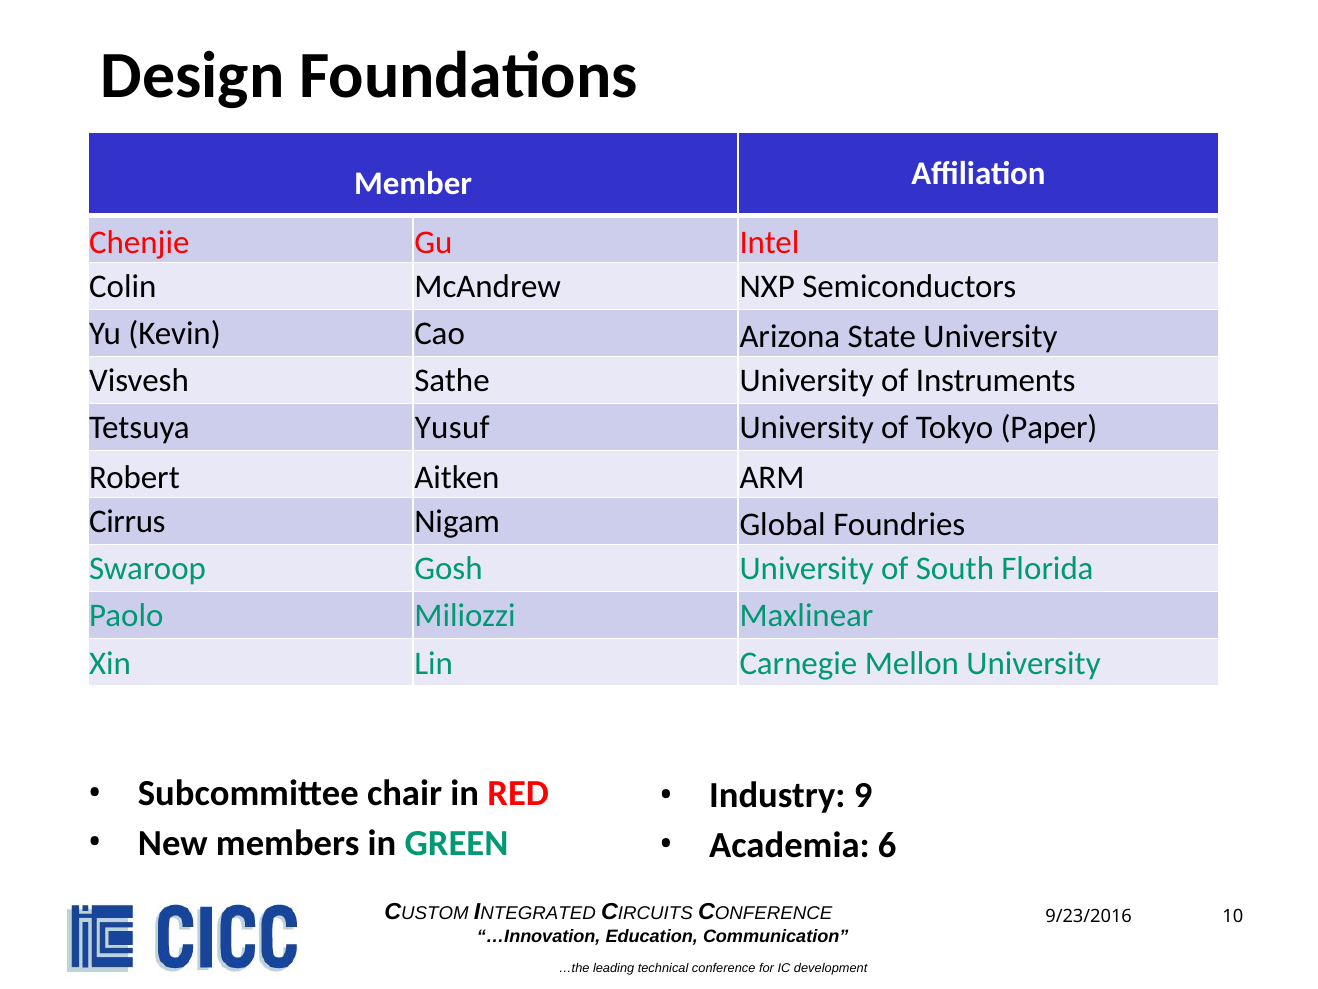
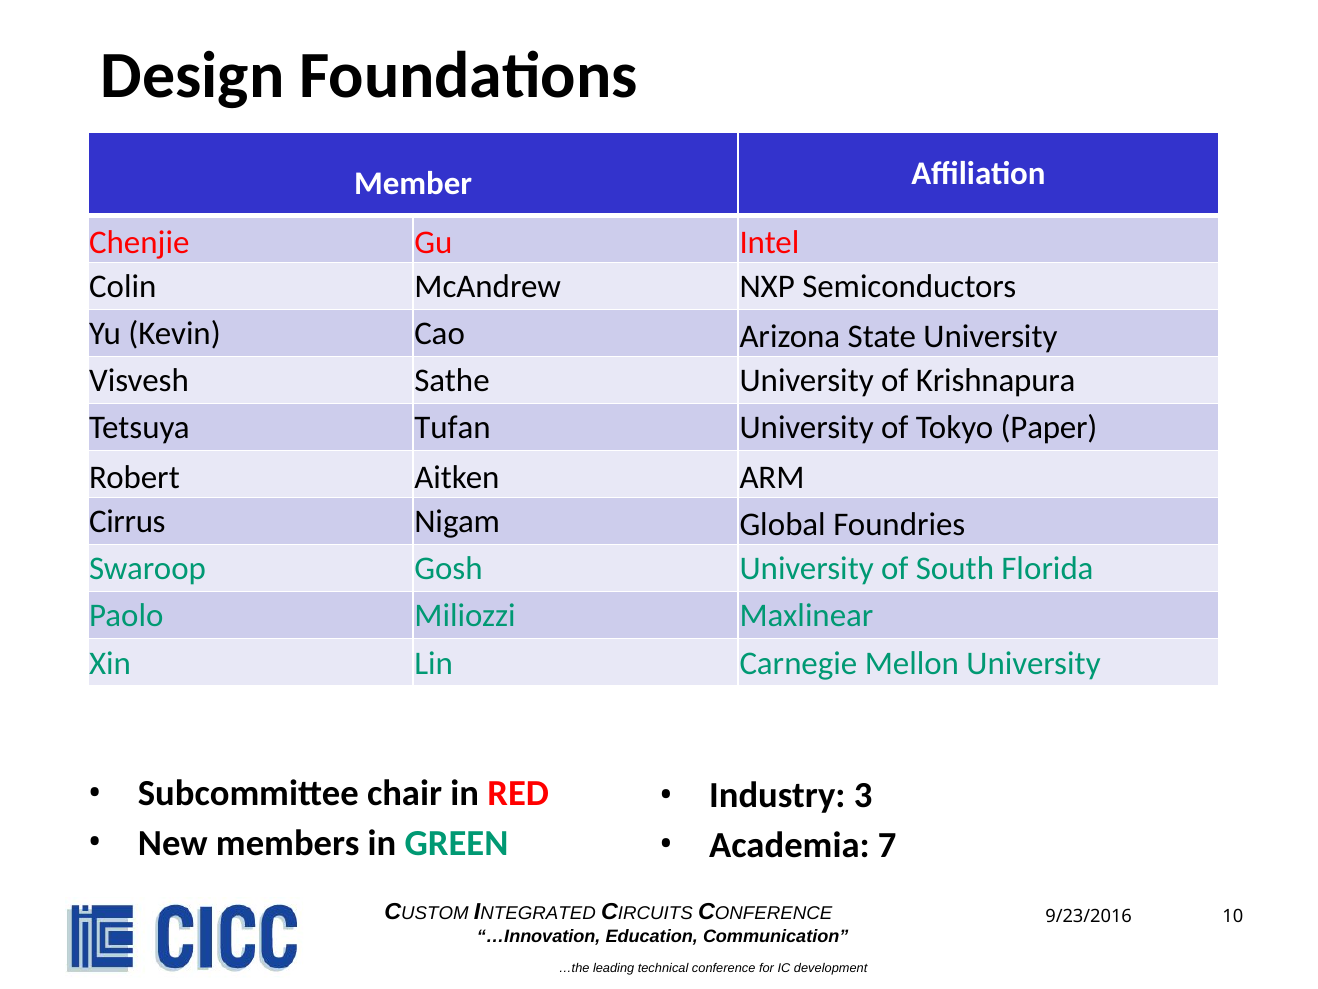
Instruments: Instruments -> Krishnapura (996, 381)
Yusuf: Yusuf -> Tufan (452, 428)
9: 9 -> 3 (863, 795)
6: 6 -> 7 (887, 845)
